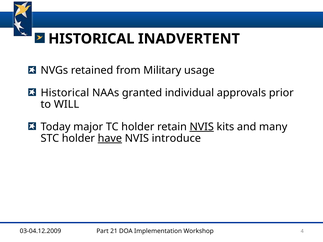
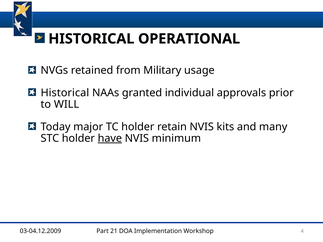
INADVERTENT: INADVERTENT -> OPERATIONAL (189, 39)
NVIS underline: present -> none (202, 127)
introduce: introduce -> minimum (176, 138)
